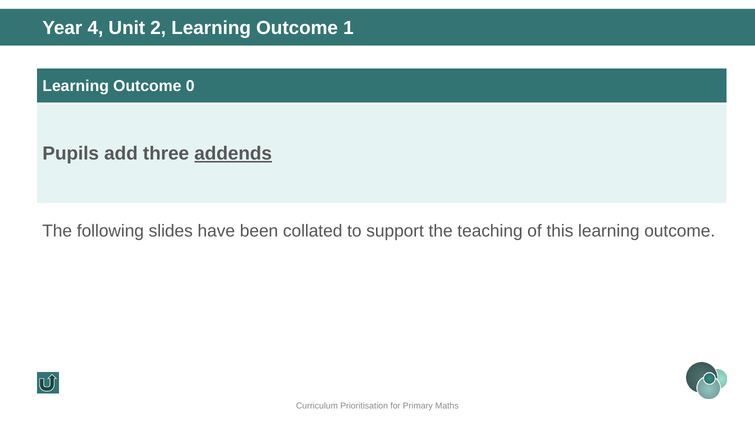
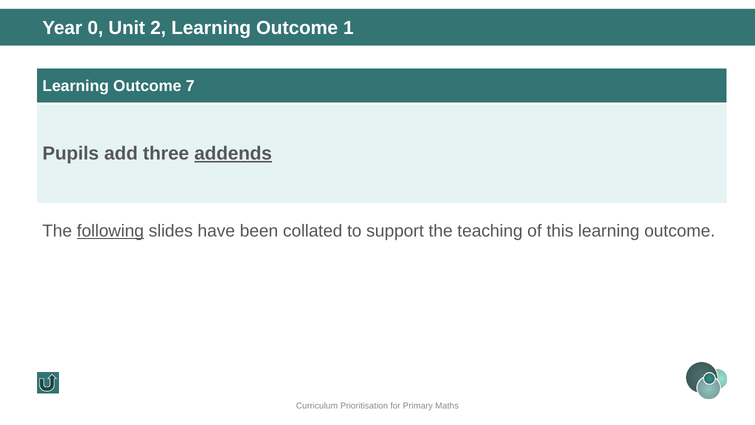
4: 4 -> 0 (95, 28)
0: 0 -> 7 (190, 86)
following underline: none -> present (110, 231)
